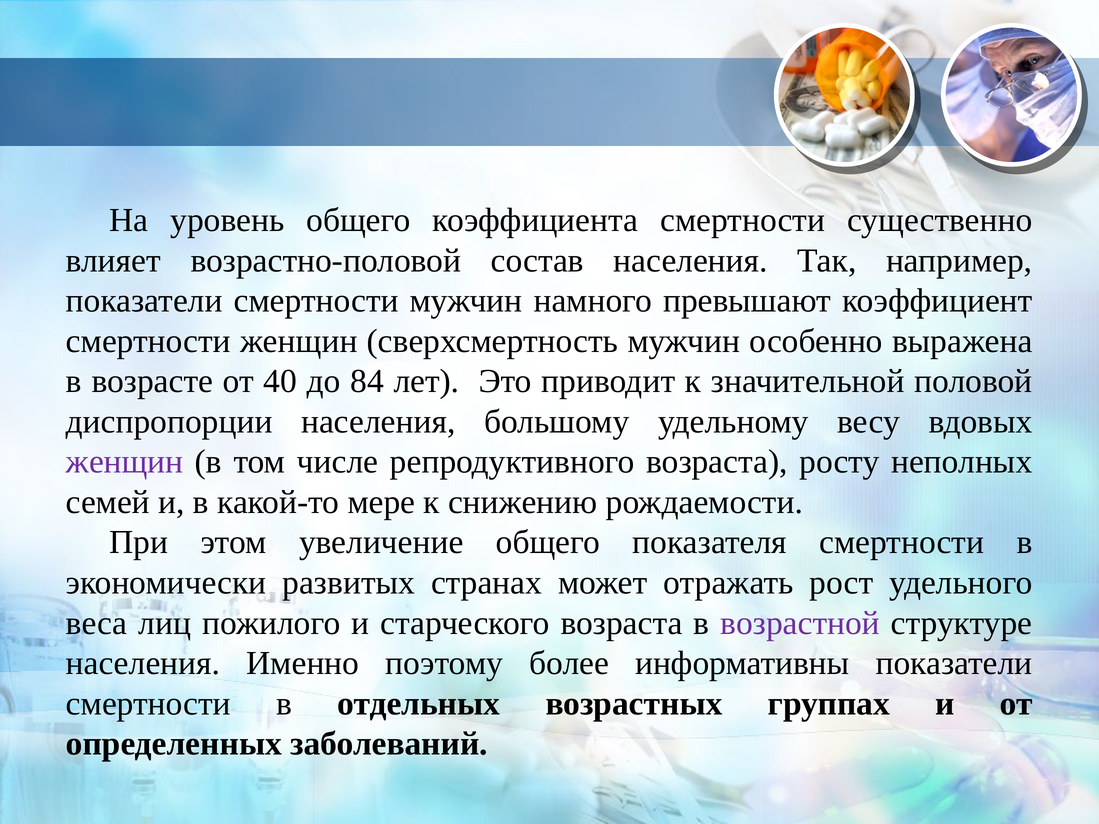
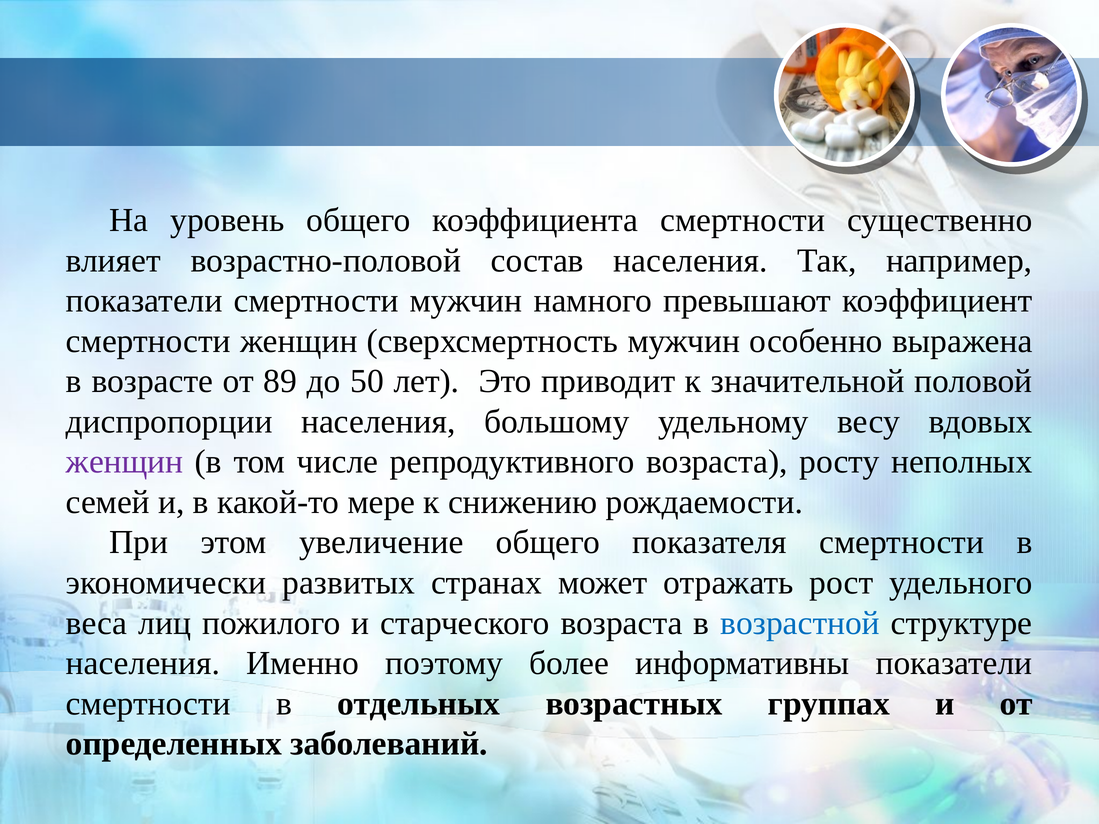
40: 40 -> 89 (280, 381)
84: 84 -> 50 (367, 381)
возрастной colour: purple -> blue (800, 623)
